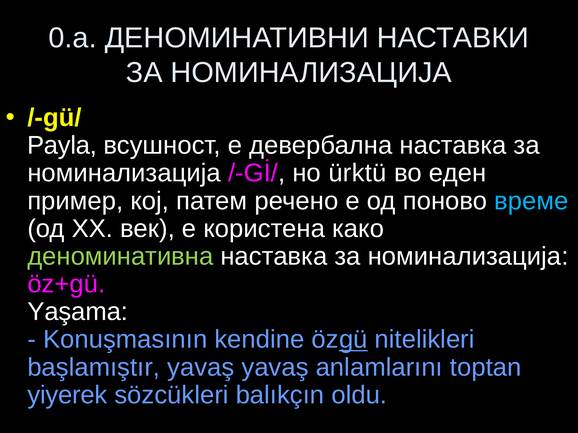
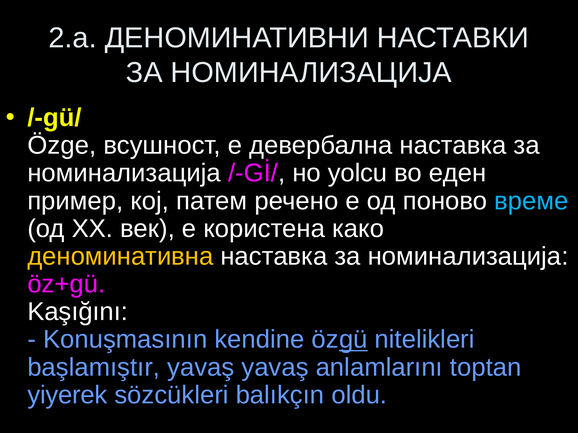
0.a: 0.a -> 2.a (73, 38)
Payla: Payla -> Özge (62, 146)
ürktü: ürktü -> yolcu (358, 173)
деноминативна colour: light green -> yellow (120, 257)
Yaşama: Yaşama -> Kaşığını (78, 312)
